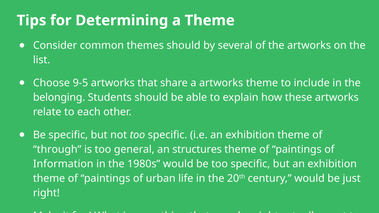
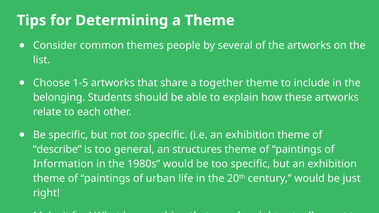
themes should: should -> people (184, 45)
9-5: 9-5 -> 1-5 (80, 83)
a artworks: artworks -> together (221, 83)
through: through -> describe (57, 149)
